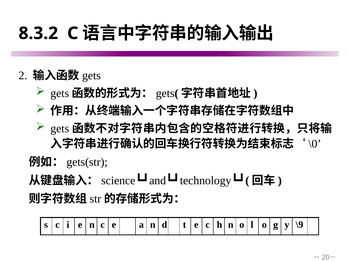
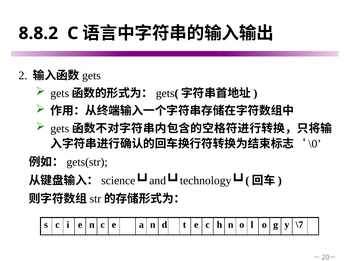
8.3.2: 8.3.2 -> 8.8.2 (38, 33)
\9: \9 -> \7 (299, 225)
